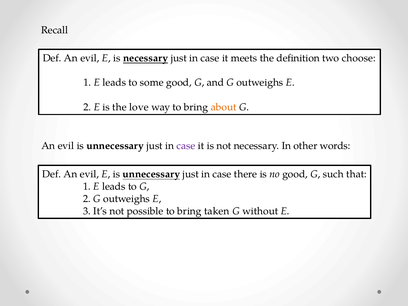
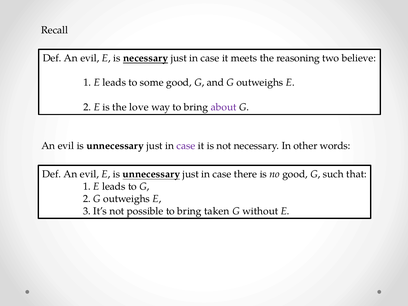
definition: definition -> reasoning (298, 58)
choose: choose -> believe (359, 58)
about colour: orange -> purple (224, 107)
